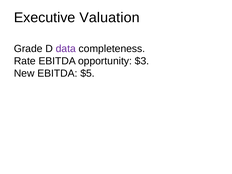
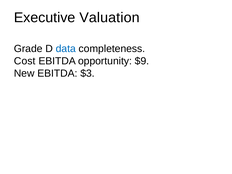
data colour: purple -> blue (66, 49)
Rate: Rate -> Cost (25, 61)
$3: $3 -> $9 (142, 61)
$5: $5 -> $3 (88, 73)
